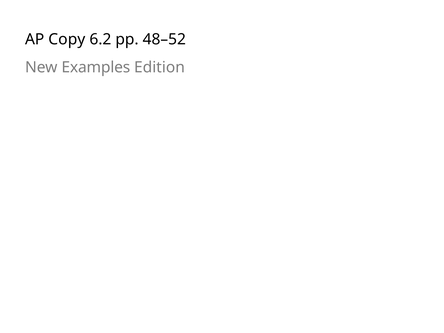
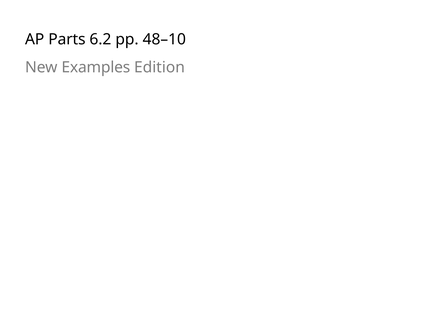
Copy: Copy -> Parts (67, 39)
48–52: 48–52 -> 48–10 (164, 39)
